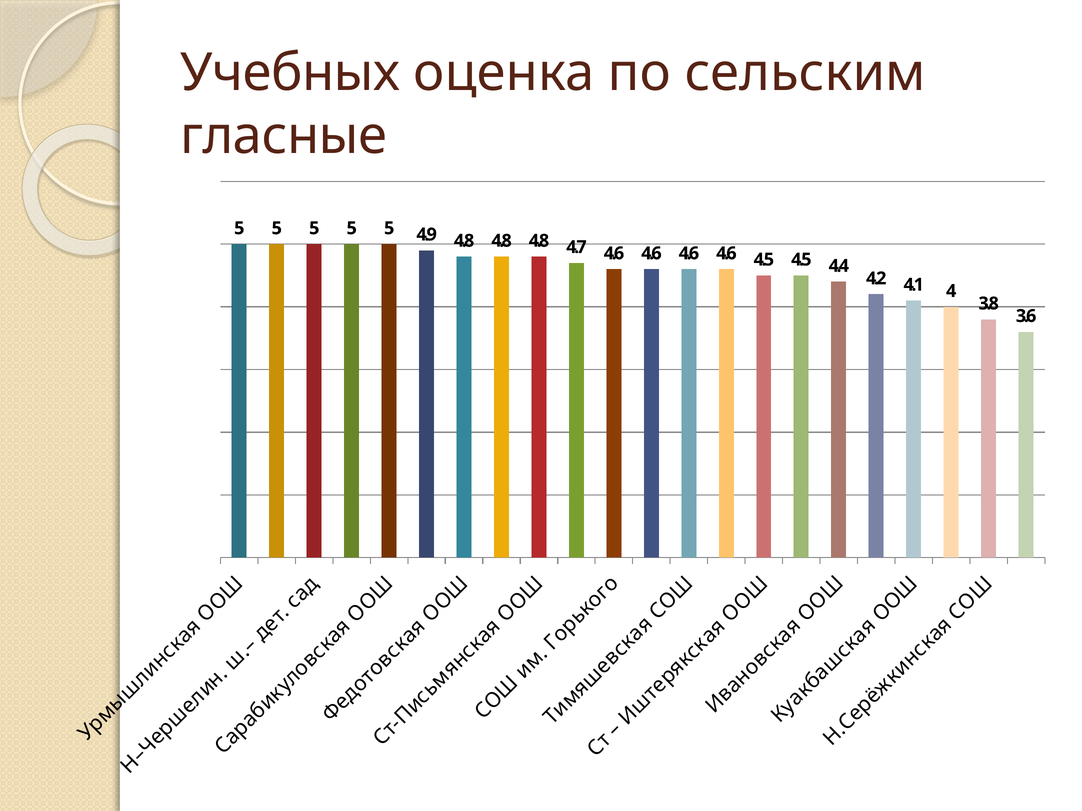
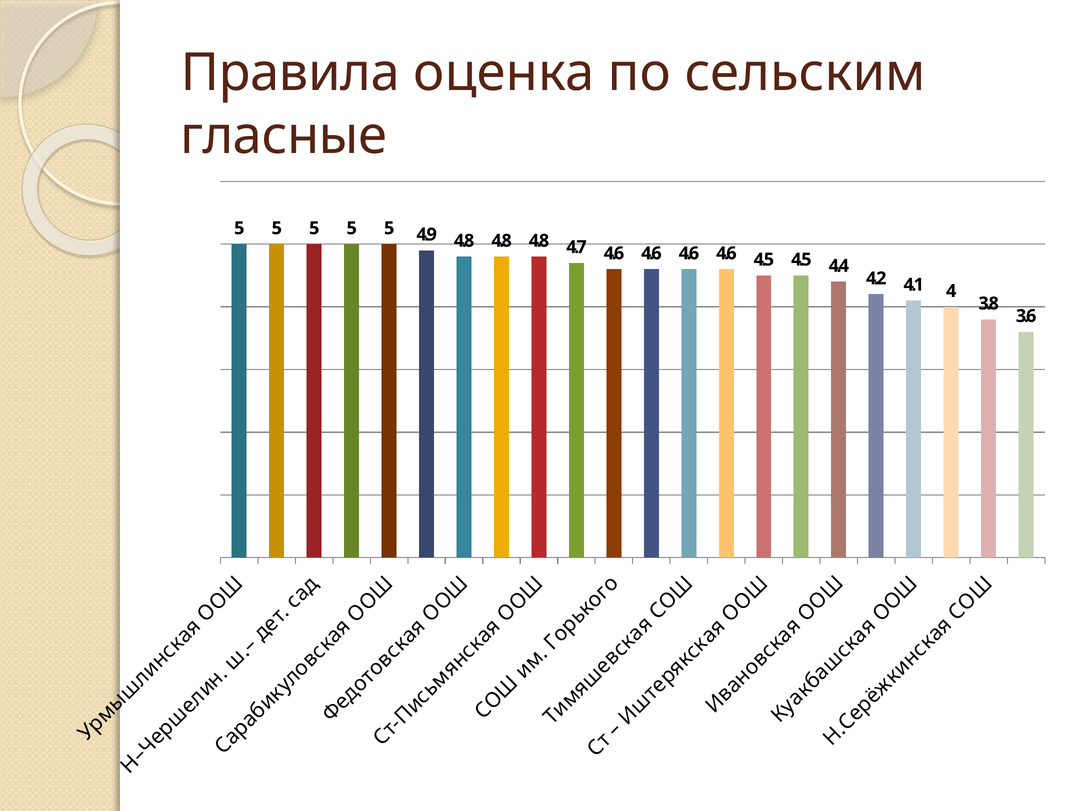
Учебных: Учебных -> Правила (290, 73)
